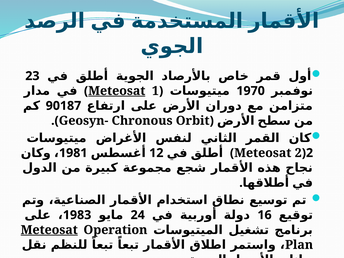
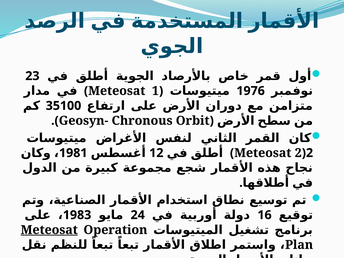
Meteosat underline: present -> none (117, 91)
1970: 1970 -> 1976 (251, 91)
90187: 90187 -> 35100 (63, 106)
